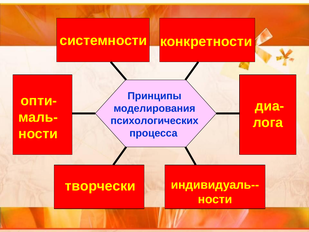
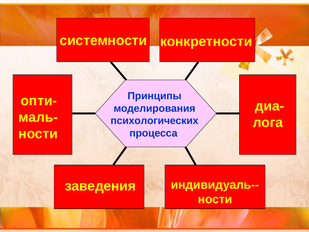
творчески: творчески -> заведения (100, 186)
